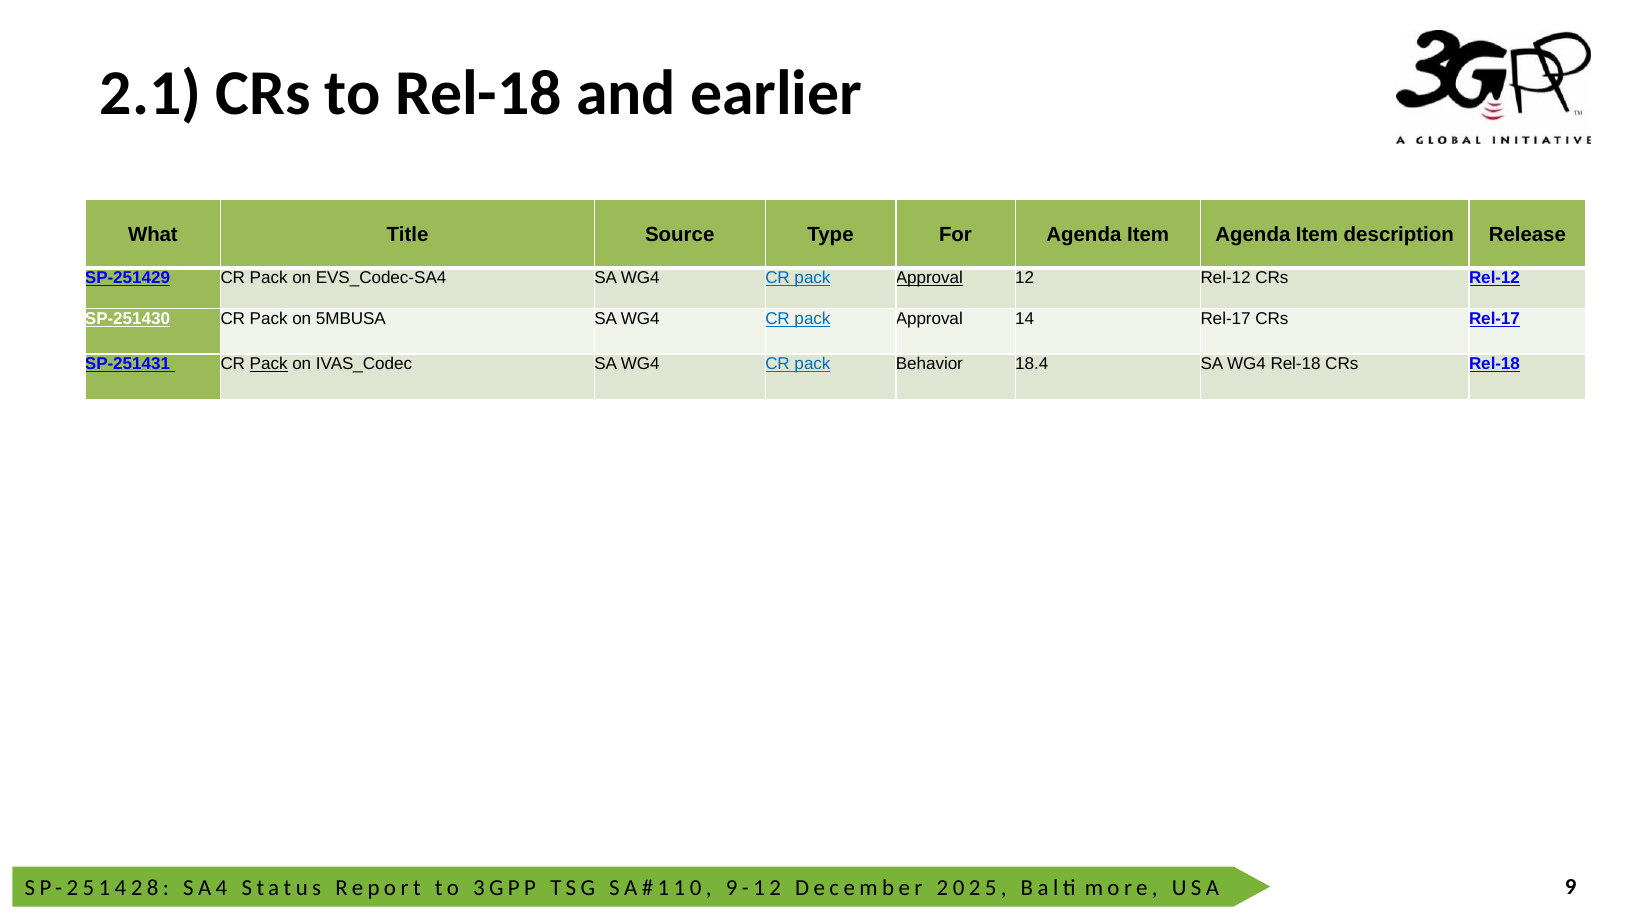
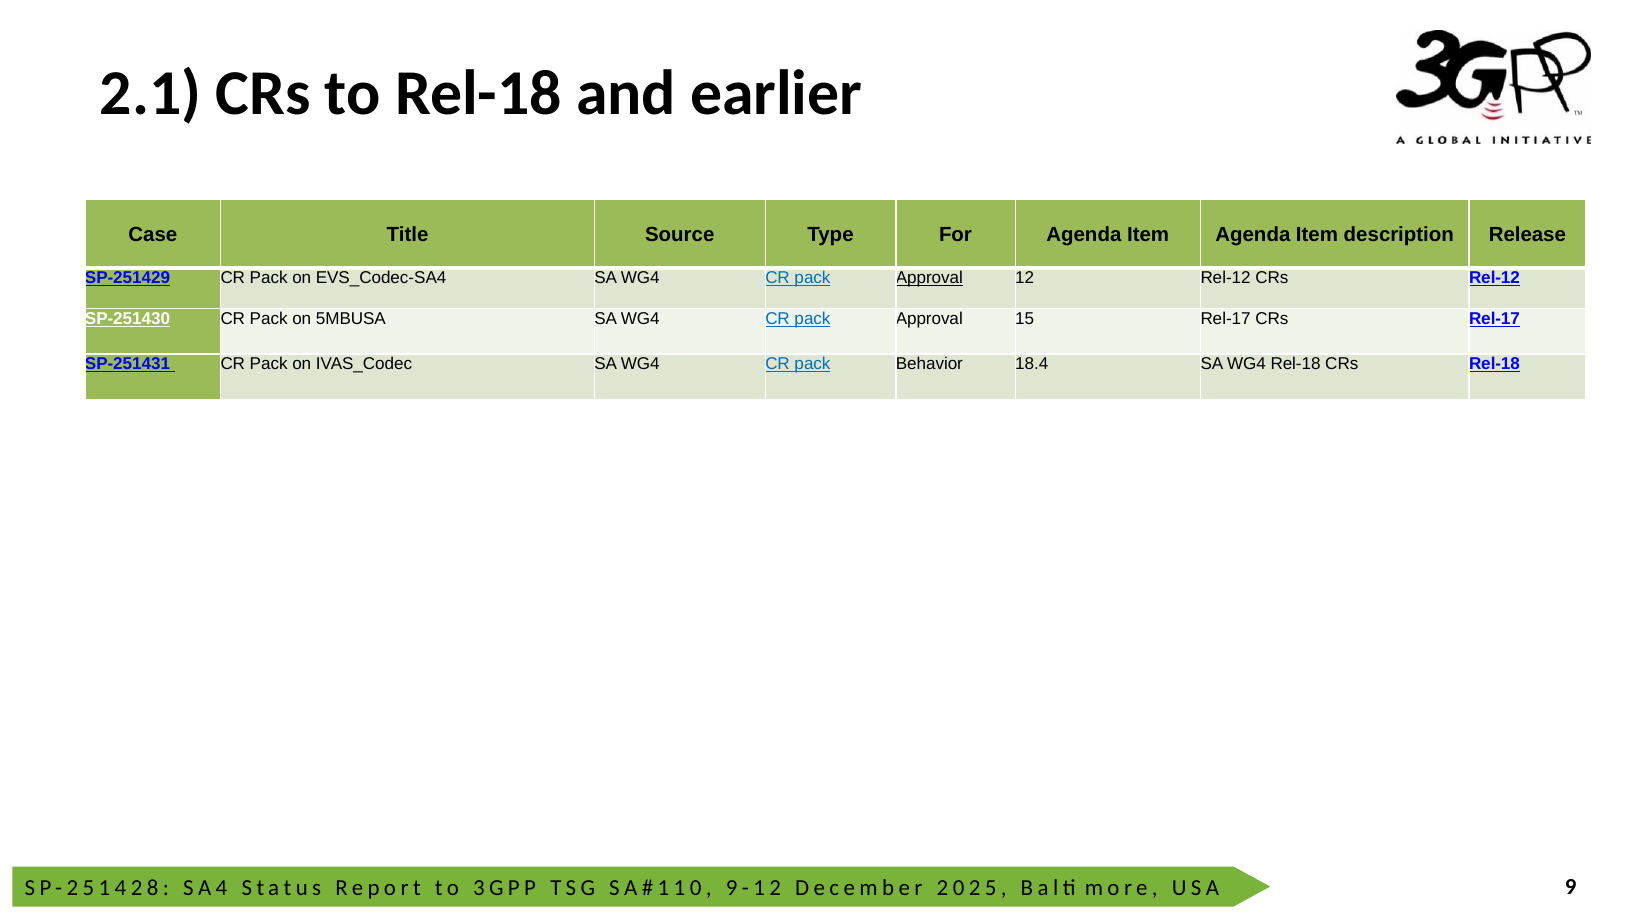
What: What -> Case (153, 235)
14: 14 -> 15 (1025, 318)
Pack underline: present -> none (269, 364)
